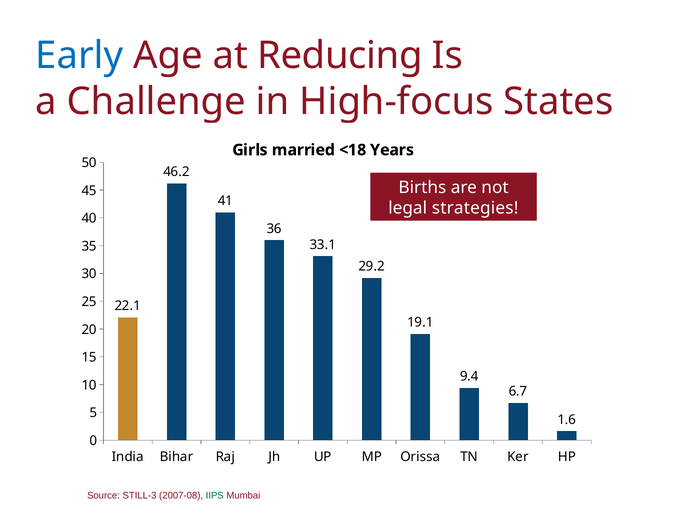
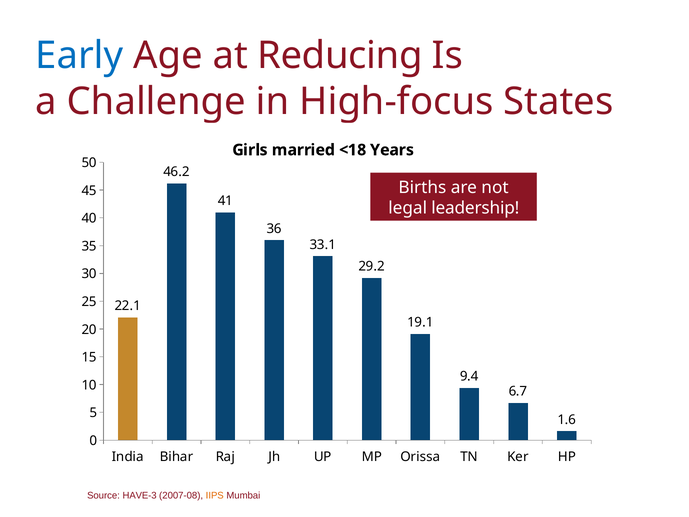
strategies: strategies -> leadership (475, 208)
STILL-3: STILL-3 -> HAVE-3 (140, 495)
IIPS colour: green -> orange (215, 495)
